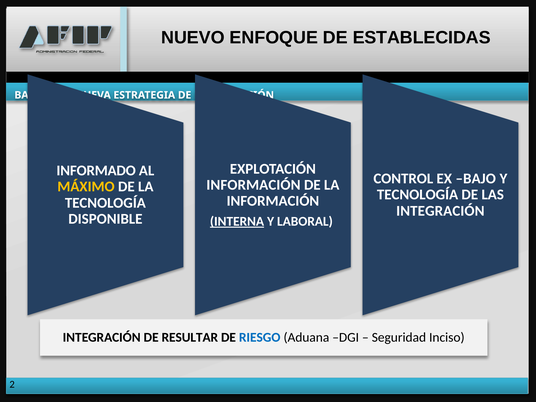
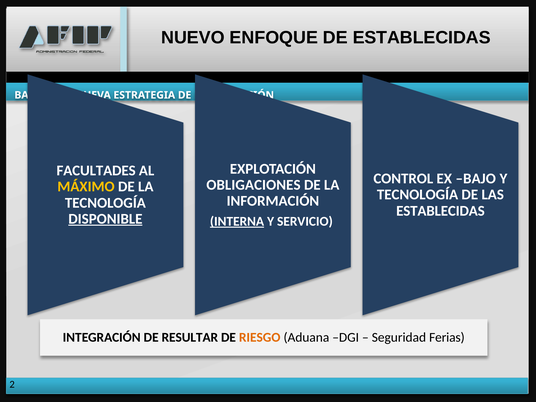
INFORMADO: INFORMADO -> FACULTADES (96, 171)
INFORMACIÓN: INFORMACIÓN -> OBLIGACIONES (253, 185)
INTEGRACIÓN: INTEGRACIÓN -> ESTABLECIDAS (440, 211)
DISPONIBLE underline: none -> present (105, 219)
LABORAL: LABORAL -> SERVICIO (305, 221)
RIESGO colour: blue -> orange (260, 337)
Inciso: Inciso -> Ferias (447, 337)
